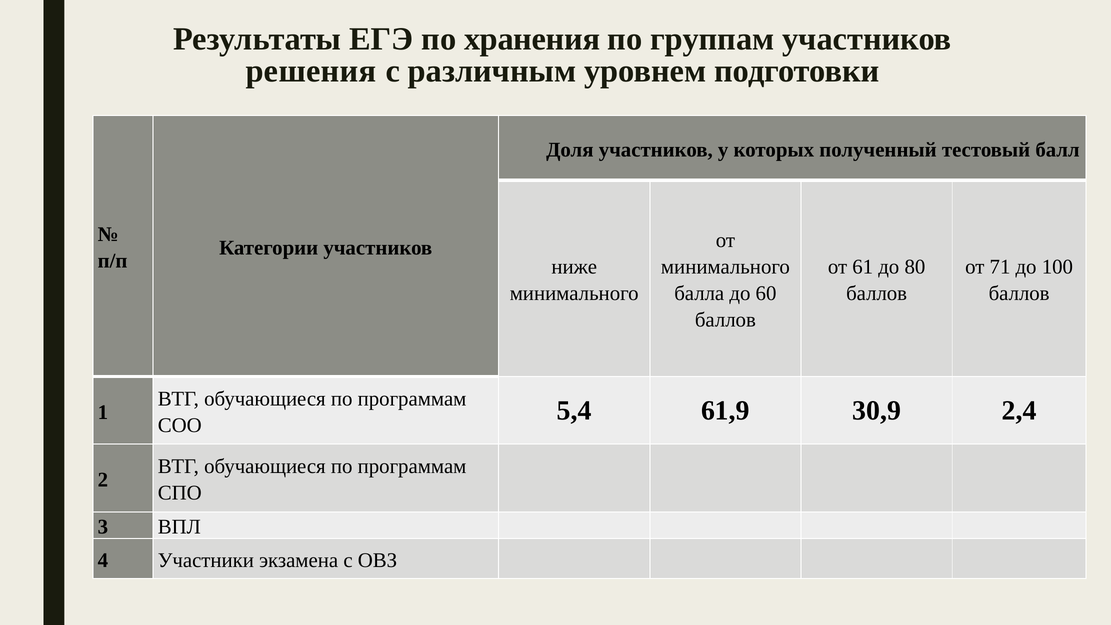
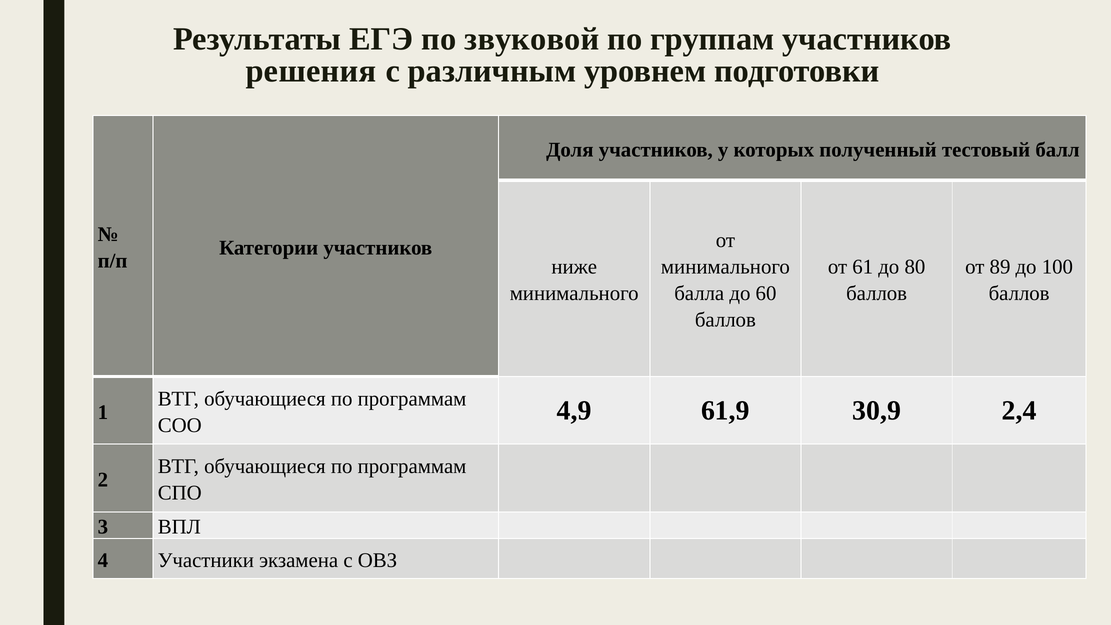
хранения: хранения -> звуковой (532, 39)
71: 71 -> 89 (1000, 267)
5,4: 5,4 -> 4,9 (574, 410)
